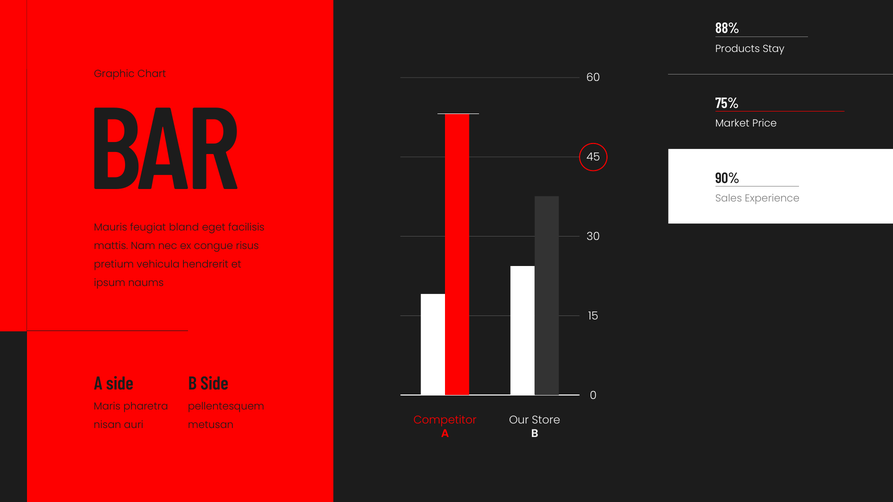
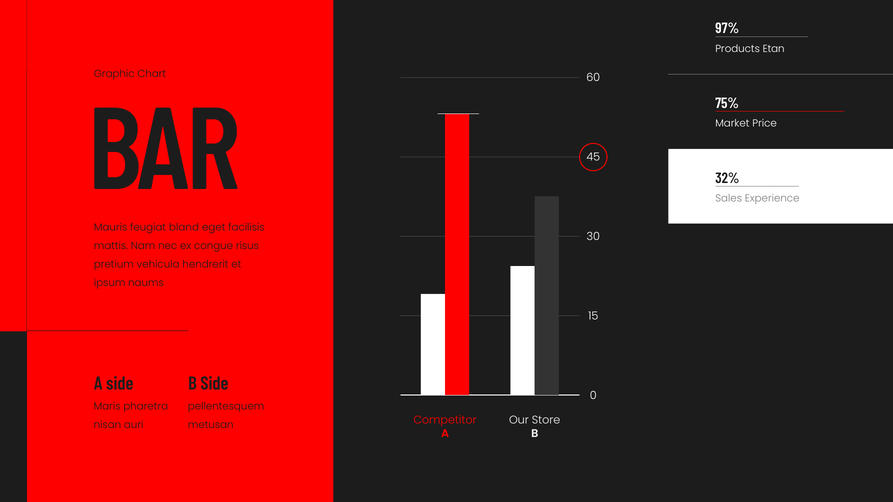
88%: 88% -> 97% (727, 28)
Stay: Stay -> Etan (774, 49)
90%: 90% -> 32% (727, 178)
